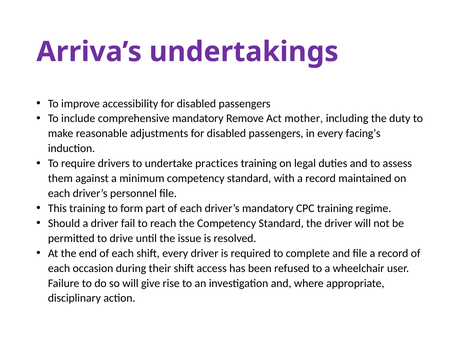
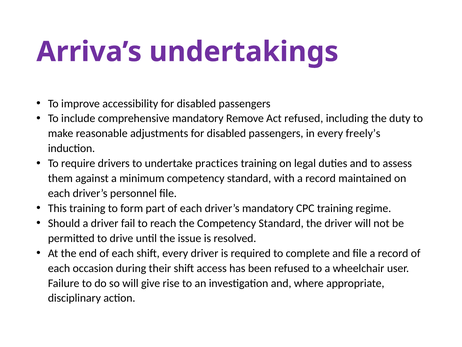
Act mother: mother -> refused (304, 118)
facing’s: facing’s -> freely’s (363, 133)
